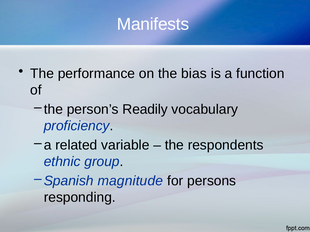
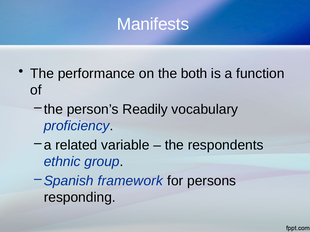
bias: bias -> both (194, 74)
magnitude: magnitude -> framework (130, 181)
